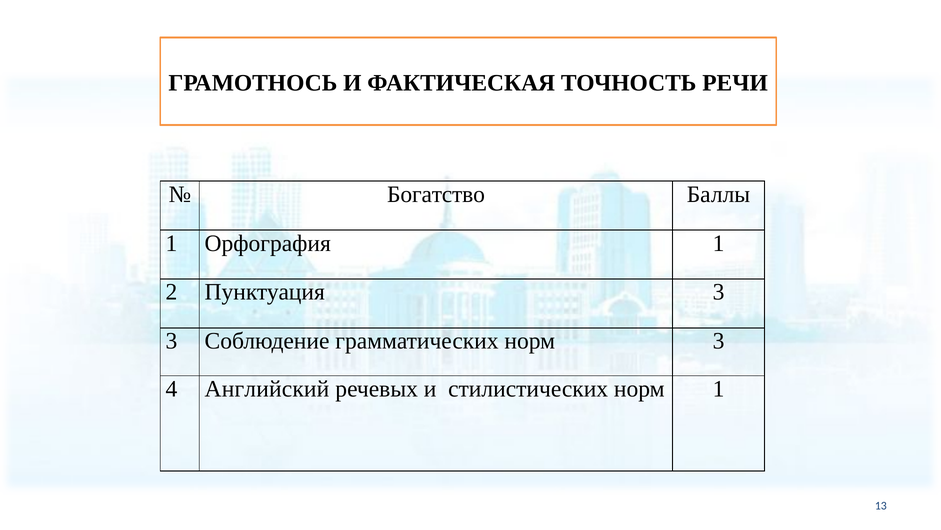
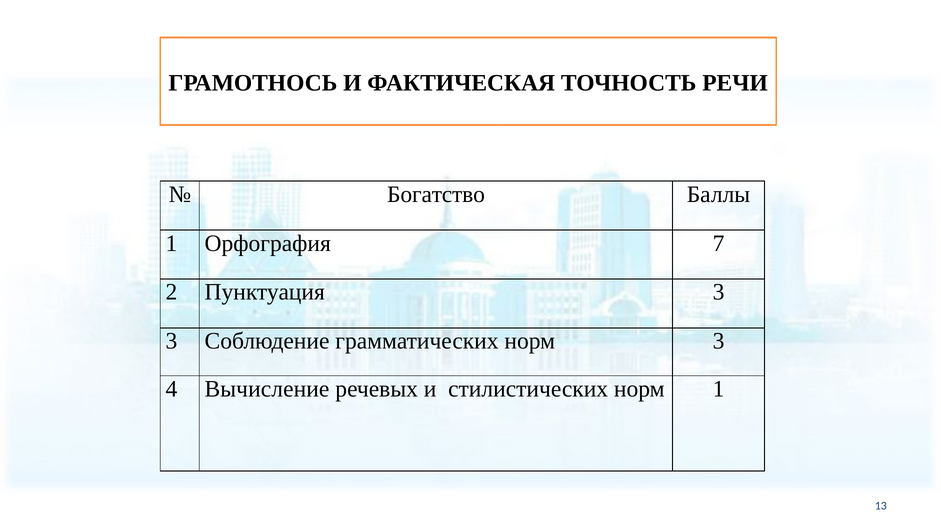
Орфография 1: 1 -> 7 (719, 243)
Английский: Английский -> Вычисление (267, 388)
